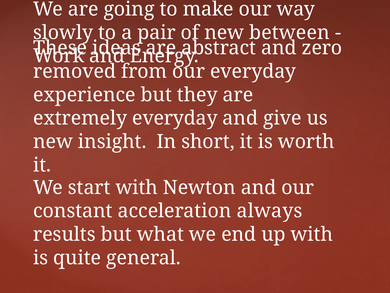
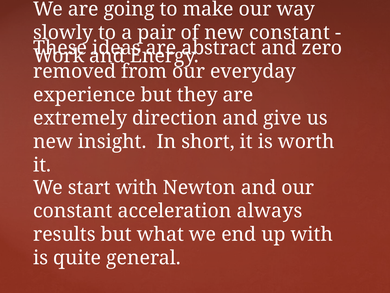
new between: between -> constant (289, 33)
extremely everyday: everyday -> direction (175, 118)
